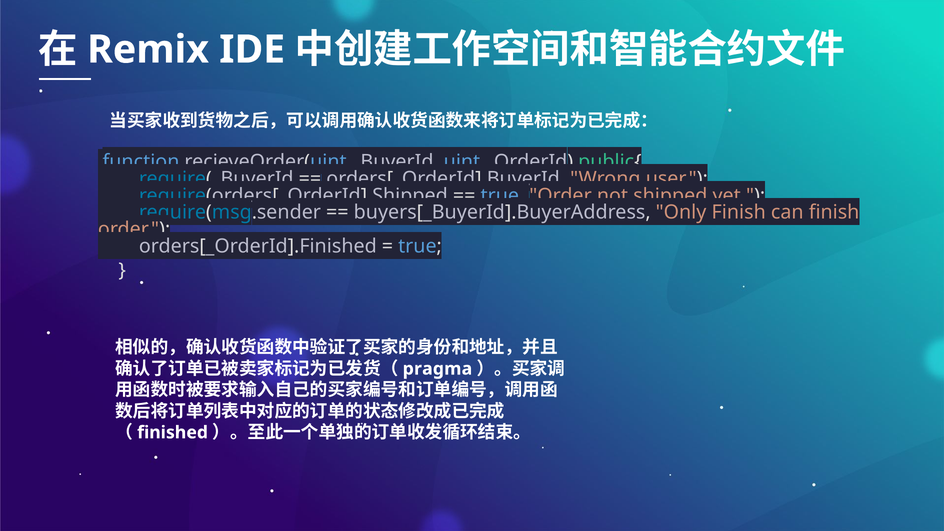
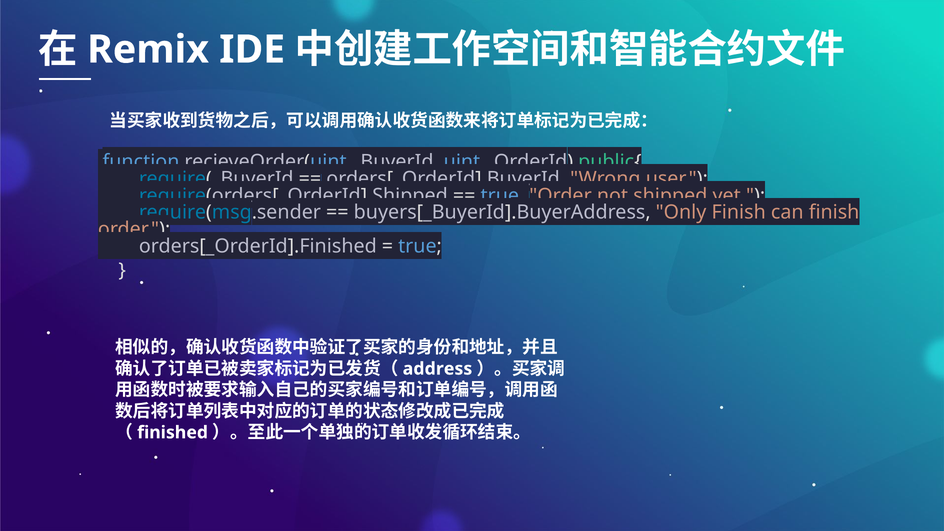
pragma: pragma -> address (437, 369)
